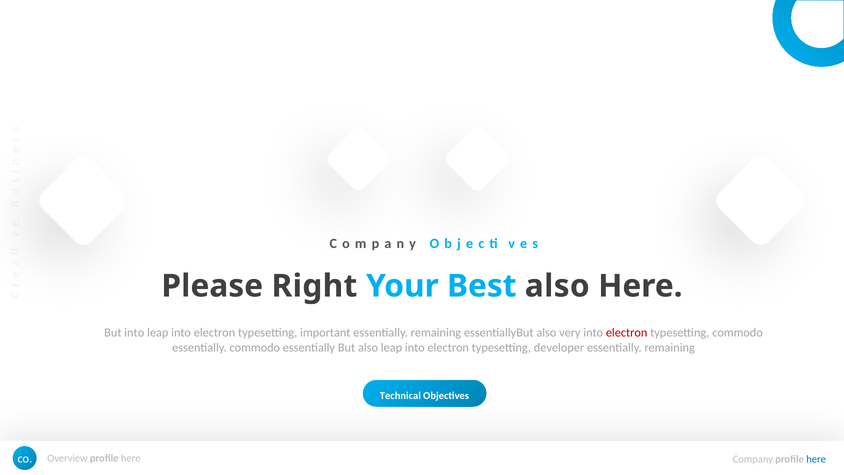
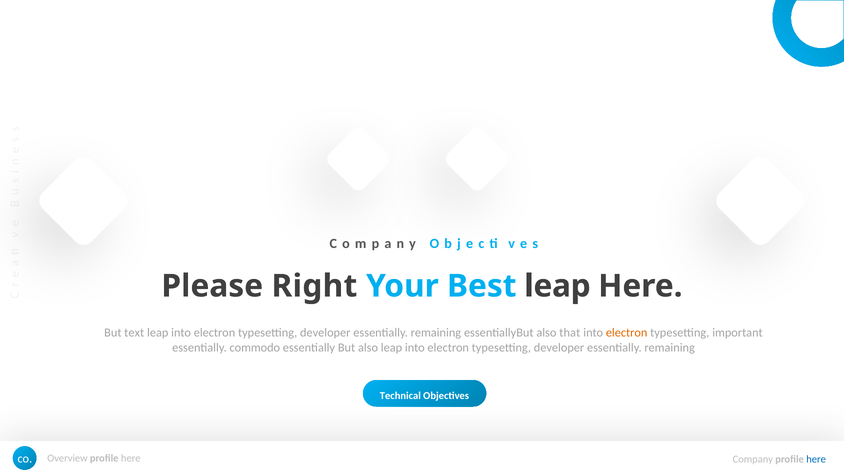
Best also: also -> leap (558, 286)
But into: into -> text (134, 333)
important: important -> developer (325, 333)
very: very -> that (570, 333)
electron colour: red -> orange (627, 333)
typesetting commodo: commodo -> important (737, 333)
